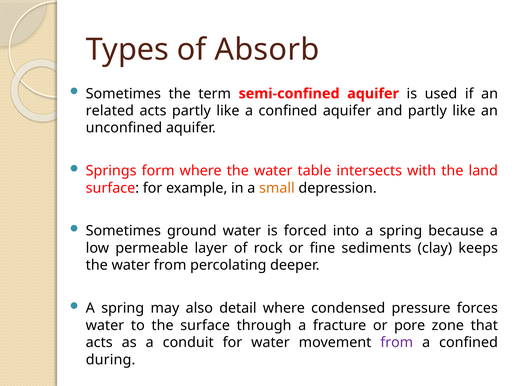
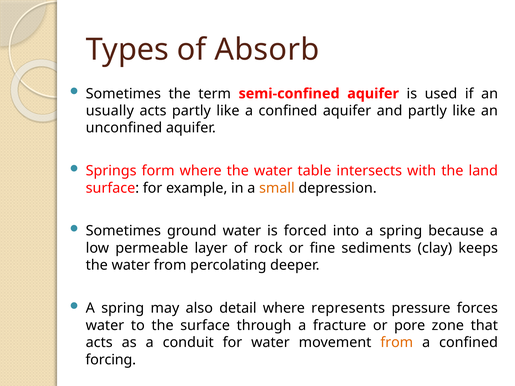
related: related -> usually (110, 111)
condensed: condensed -> represents (348, 308)
from colour: purple -> orange (397, 343)
during: during -> forcing (111, 360)
